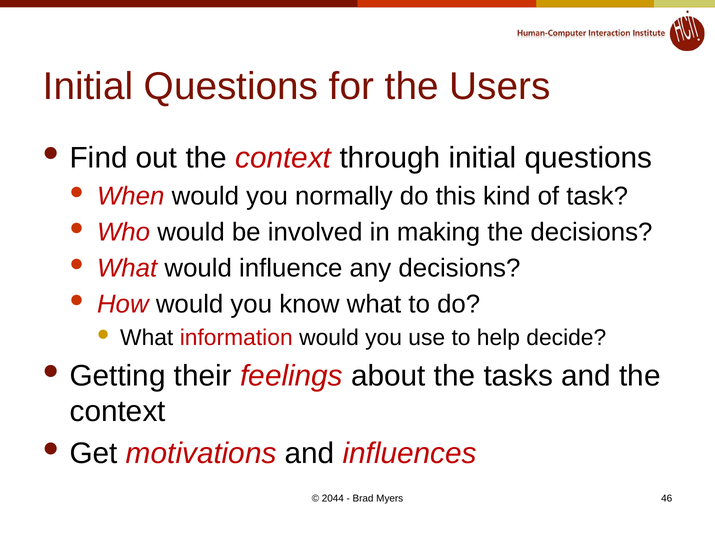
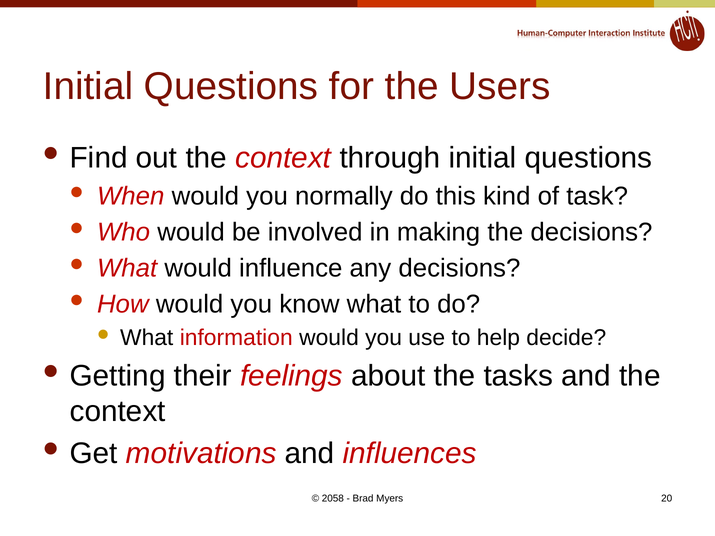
2044: 2044 -> 2058 (333, 499)
46: 46 -> 20 (667, 499)
